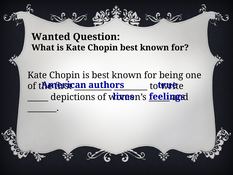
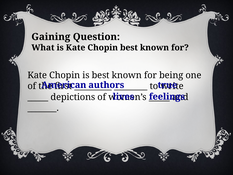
Wanted: Wanted -> Gaining (51, 37)
